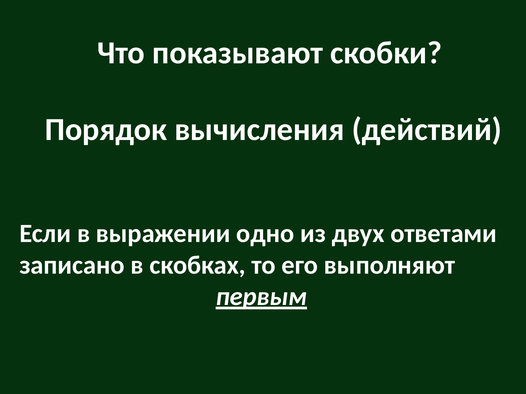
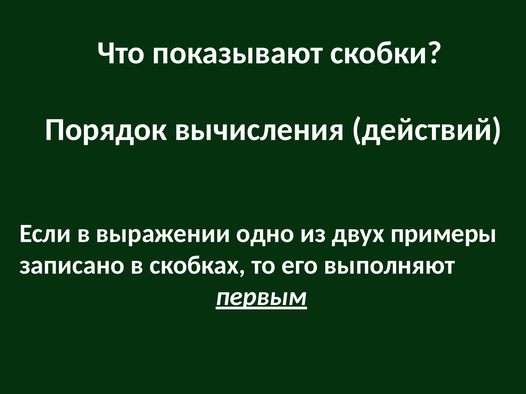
ответами: ответами -> примеры (444, 234)
